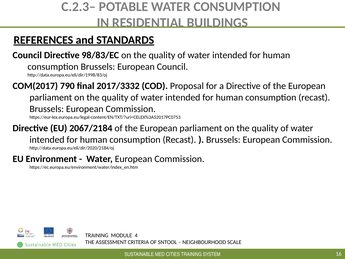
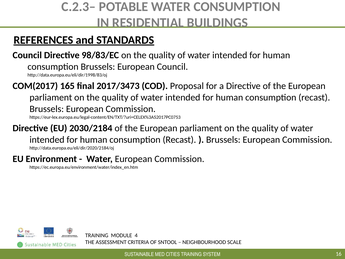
790: 790 -> 165 (67, 86)
2017/3332: 2017/3332 -> 2017/3473 (118, 86)
2067/2184: 2067/2184 -> 2030/2184 (91, 128)
